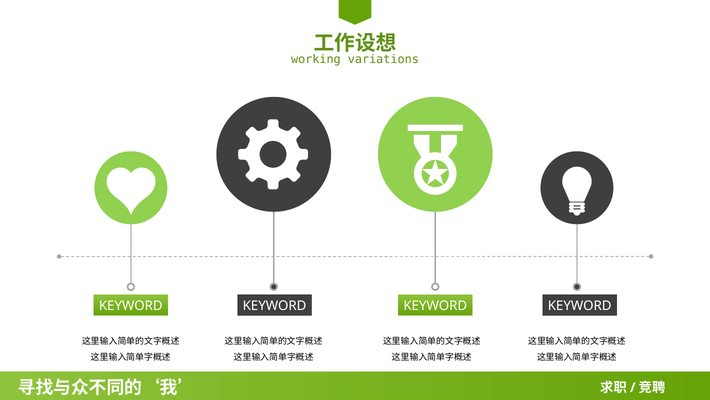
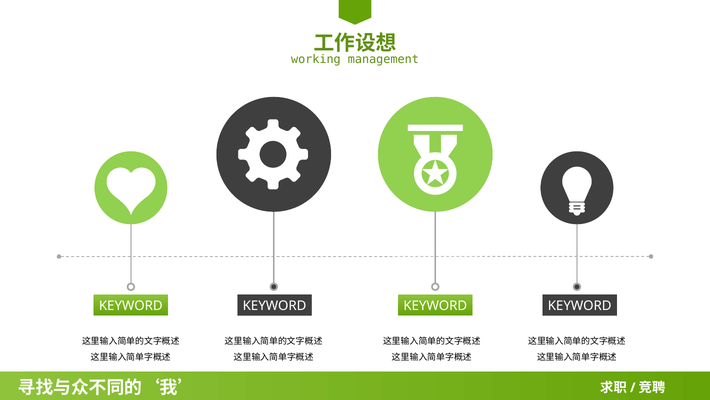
variations: variations -> management (383, 59)
